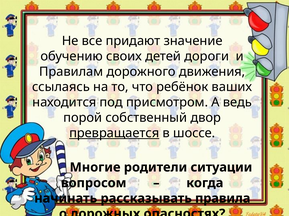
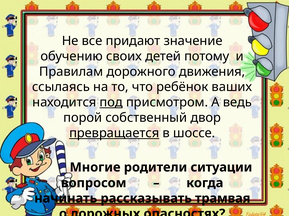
дороги: дороги -> потому (207, 56)
под underline: none -> present (111, 103)
правила: правила -> трамвая (223, 199)
